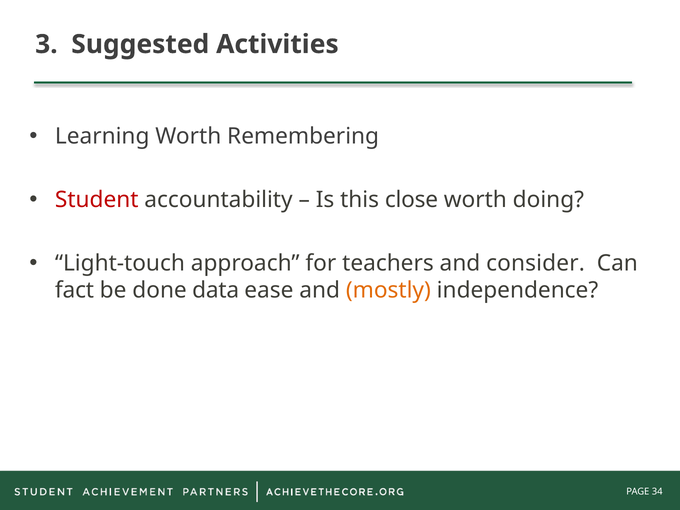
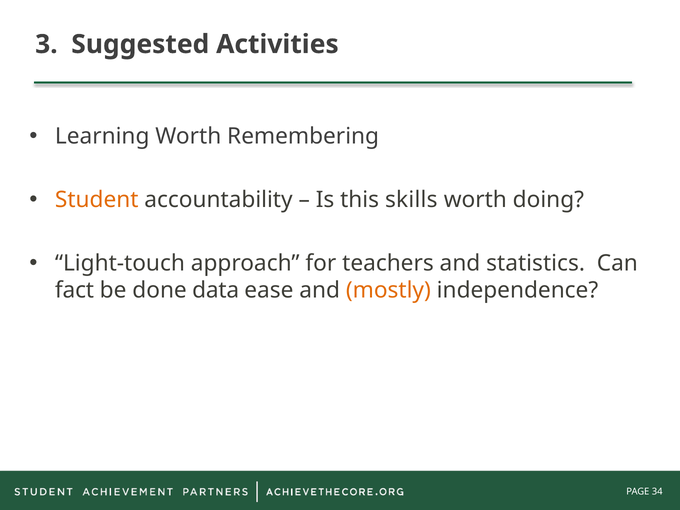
Student colour: red -> orange (97, 200)
close: close -> skills (411, 200)
consider: consider -> statistics (536, 263)
